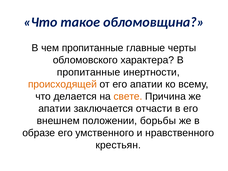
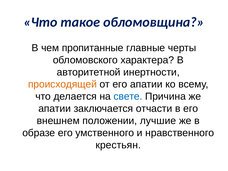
пропитанные: пропитанные -> авторитетной (89, 72)
свете colour: orange -> blue (128, 96)
борьбы: борьбы -> лучшие (158, 121)
